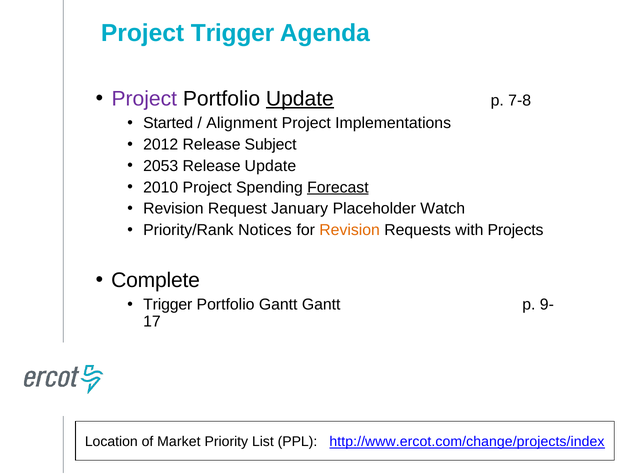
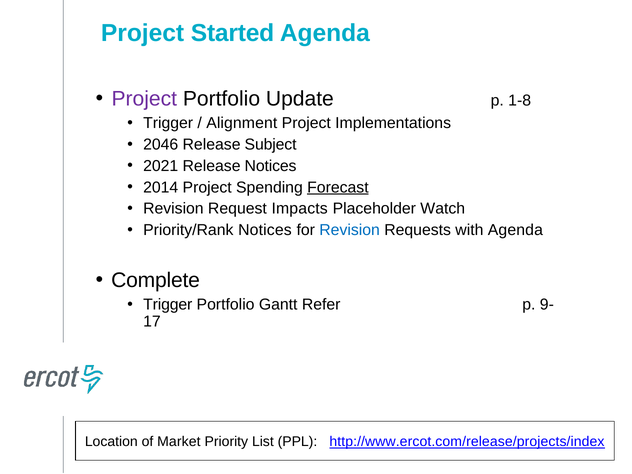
Project Trigger: Trigger -> Started (233, 33)
Update underline: present -> none (300, 99)
7-8: 7-8 -> 1-8 (520, 100)
Started: Started -> Trigger (168, 123)
2012: 2012 -> 2046 (161, 144)
2053: 2053 -> 2021 (161, 166)
Release Update: Update -> Notices (271, 166)
2010: 2010 -> 2014 (161, 187)
January: January -> Impacts (300, 209)
Revision colour: orange -> blue (350, 230)
with Projects: Projects -> Agenda (515, 230)
Gantt Gantt: Gantt -> Refer (321, 305)
http://www.ercot.com/change/projects/index: http://www.ercot.com/change/projects/index -> http://www.ercot.com/release/projects/index (467, 442)
